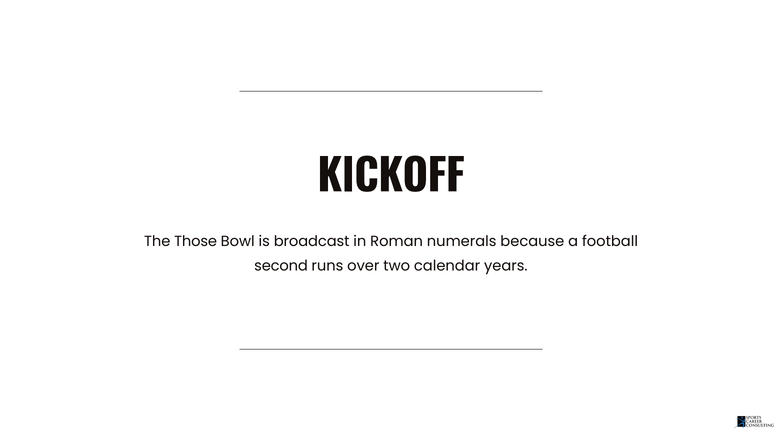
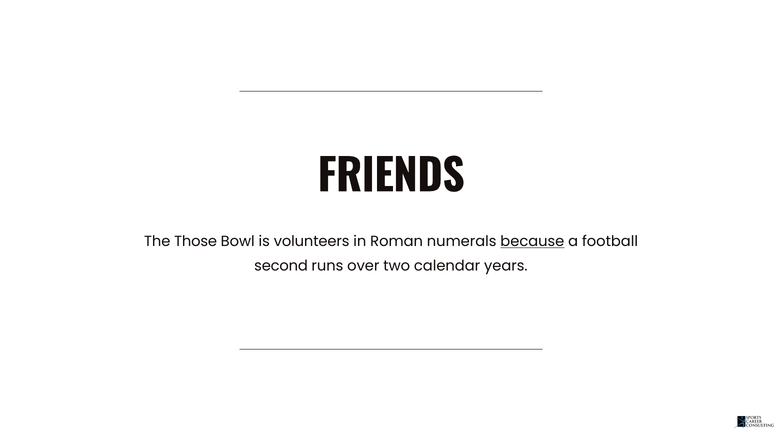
KICKOFF: KICKOFF -> FRIENDS (391, 177)
broadcast: broadcast -> volunteers (312, 241)
because underline: none -> present (532, 241)
